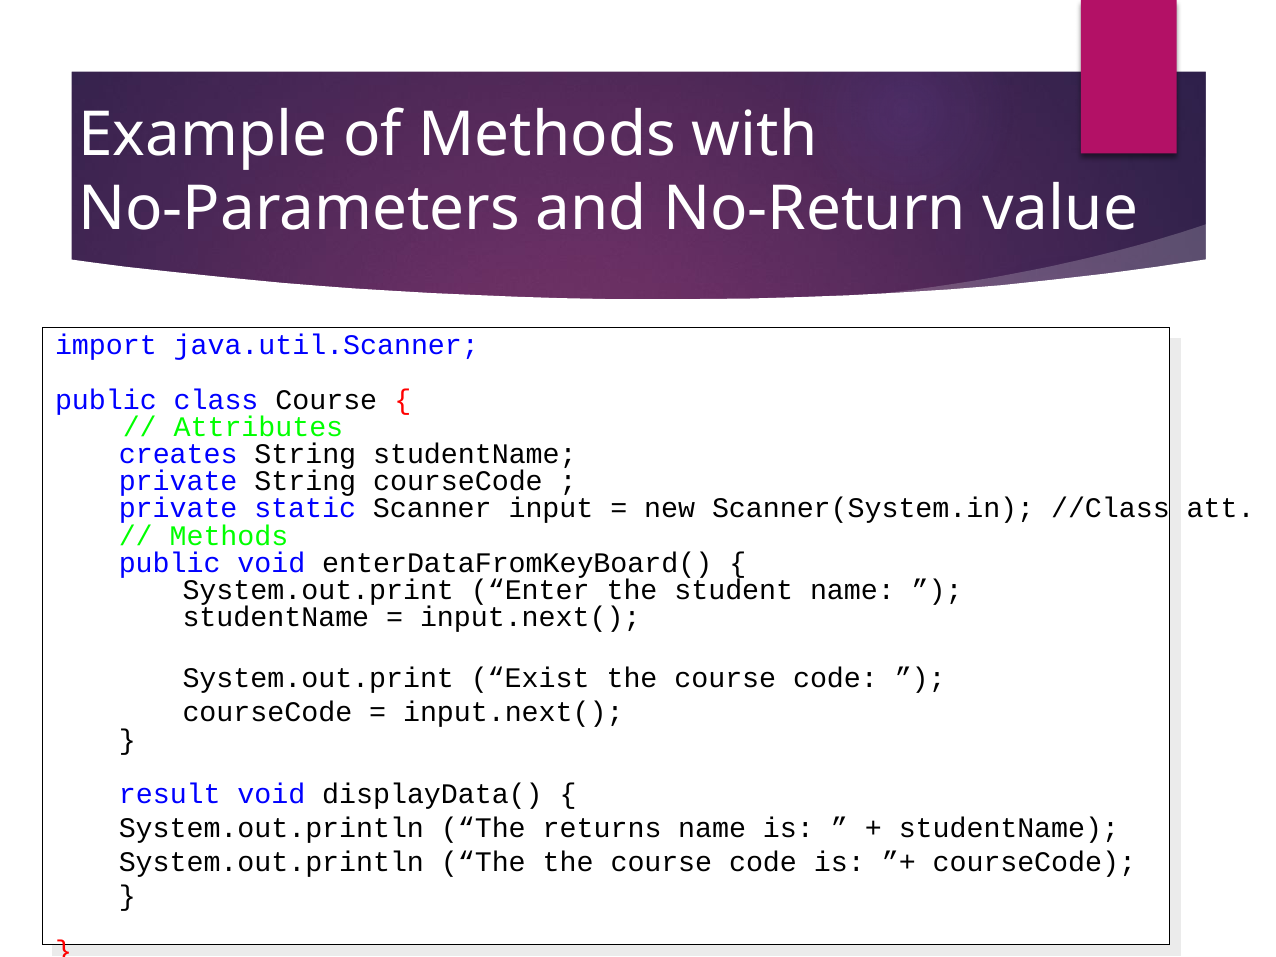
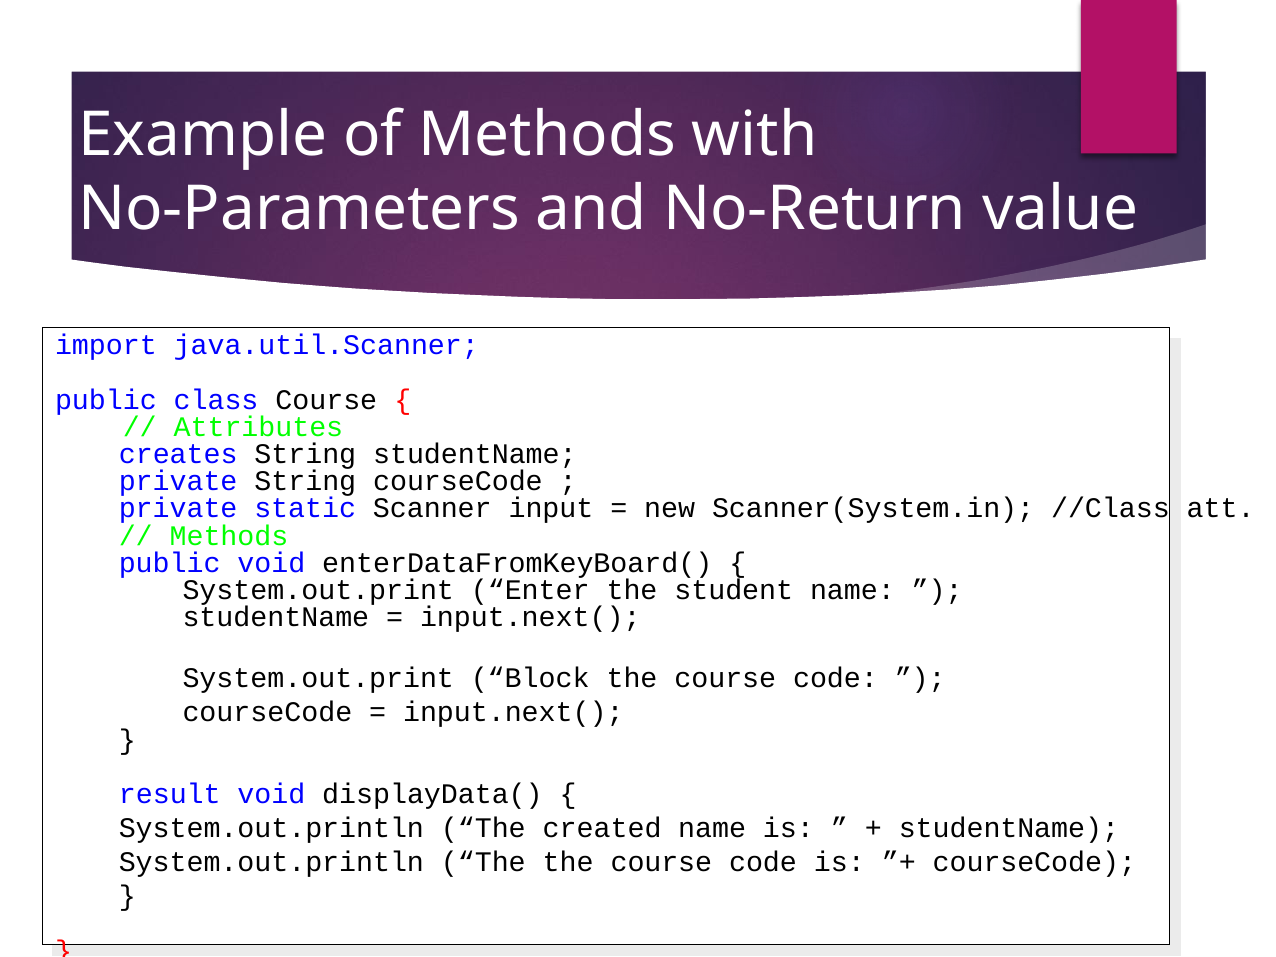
Exist: Exist -> Block (530, 679)
returns: returns -> created (602, 828)
